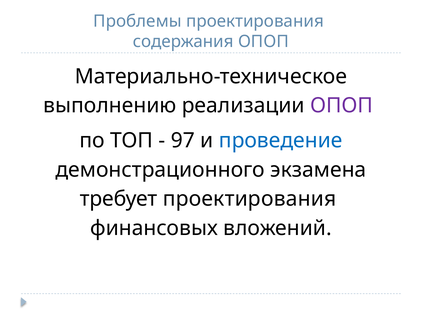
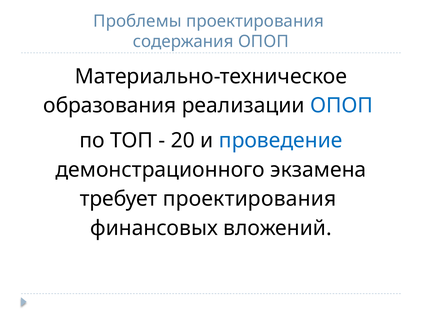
выполнению: выполнению -> образования (110, 105)
ОПОП colour: purple -> blue (342, 105)
97: 97 -> 20 (183, 140)
